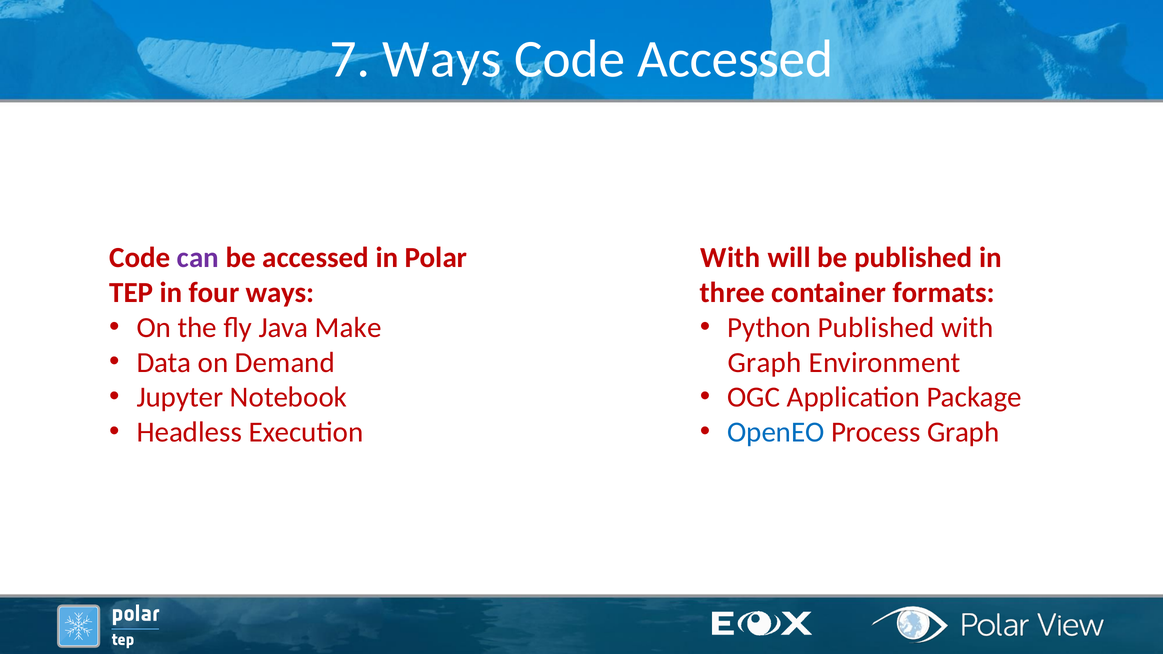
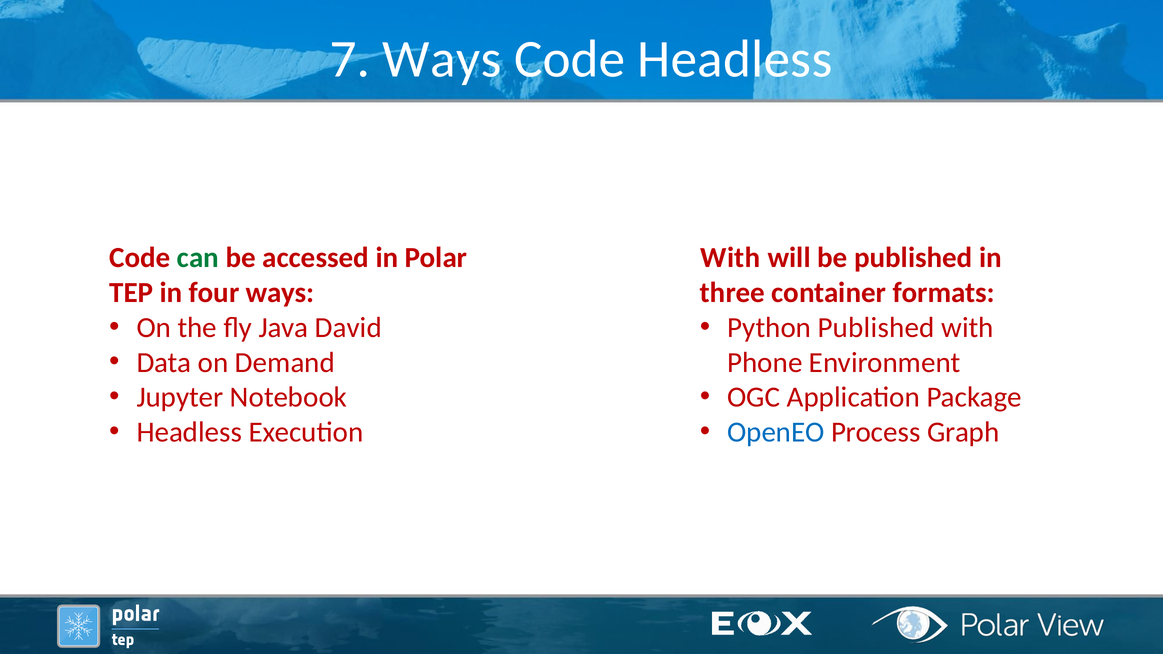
Code Accessed: Accessed -> Headless (735, 59)
can colour: purple -> green (198, 258)
Make: Make -> David (348, 328)
Graph: Graph -> Phone (765, 363)
